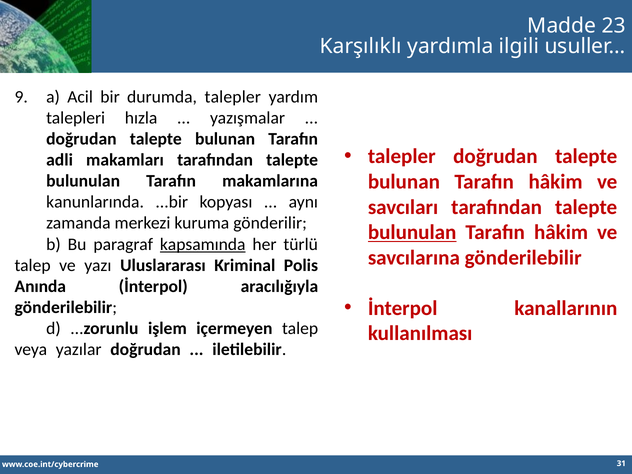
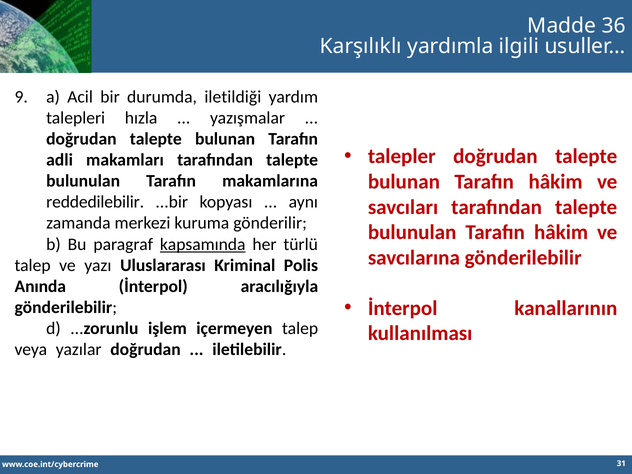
23: 23 -> 36 (614, 26)
durumda talepler: talepler -> iletildiği (233, 97)
kanunlarında: kanunlarında -> reddedilebilir (95, 202)
bulunulan underline: present -> none (412, 232)
